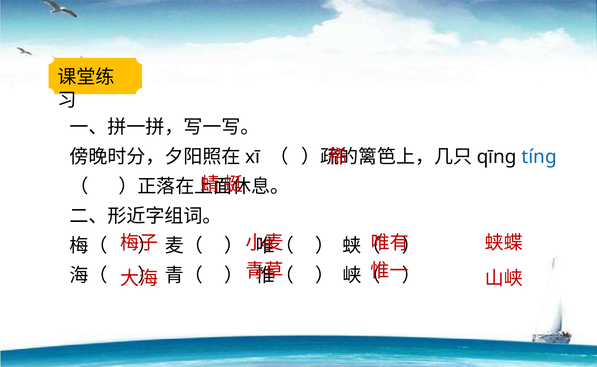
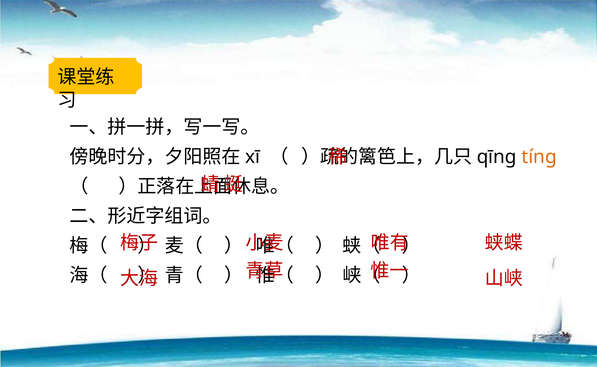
tínɡ colour: blue -> orange (539, 157)
